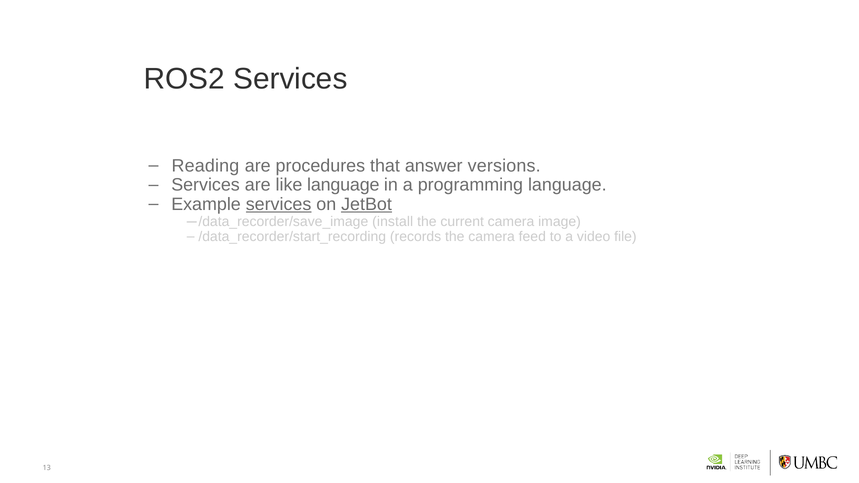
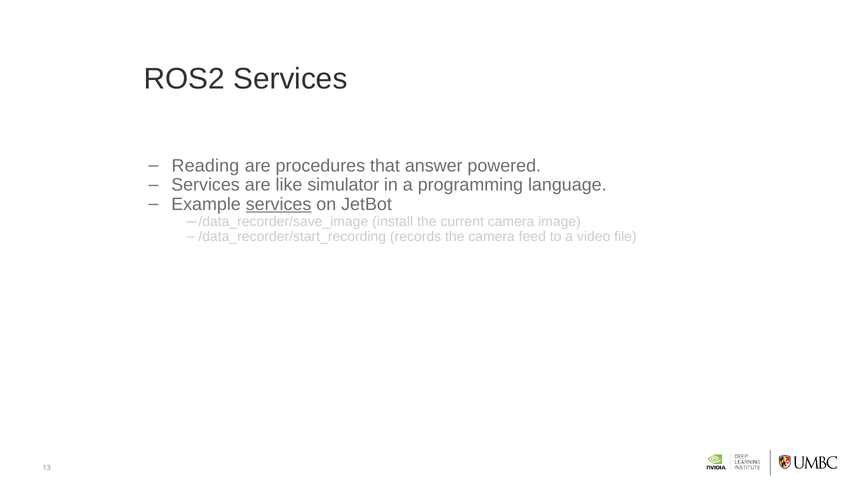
versions: versions -> powered (504, 166)
like language: language -> simulator (343, 185)
JetBot underline: present -> none (367, 204)
